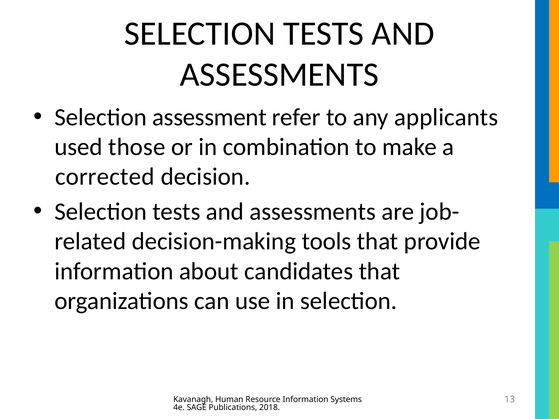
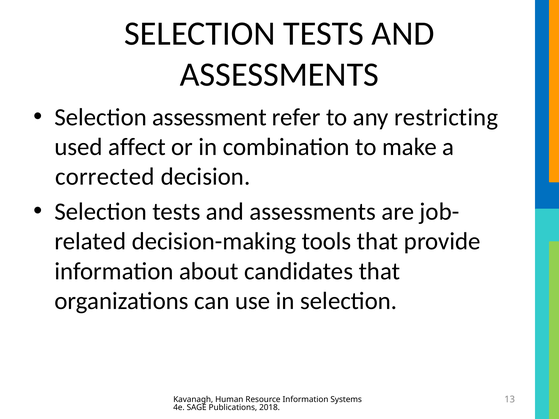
applicants: applicants -> restricting (446, 117)
those: those -> affect (137, 147)
